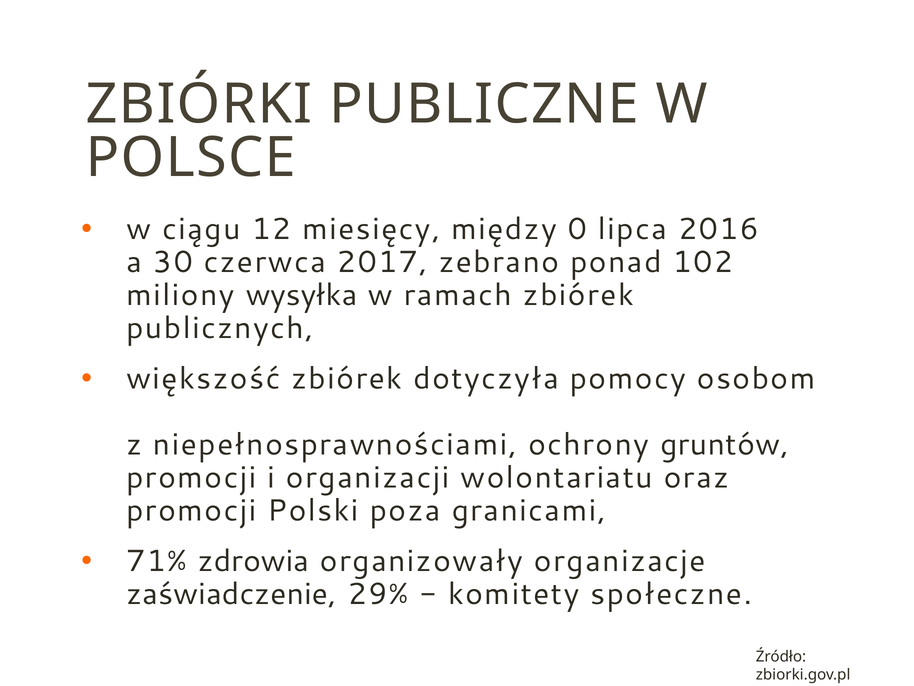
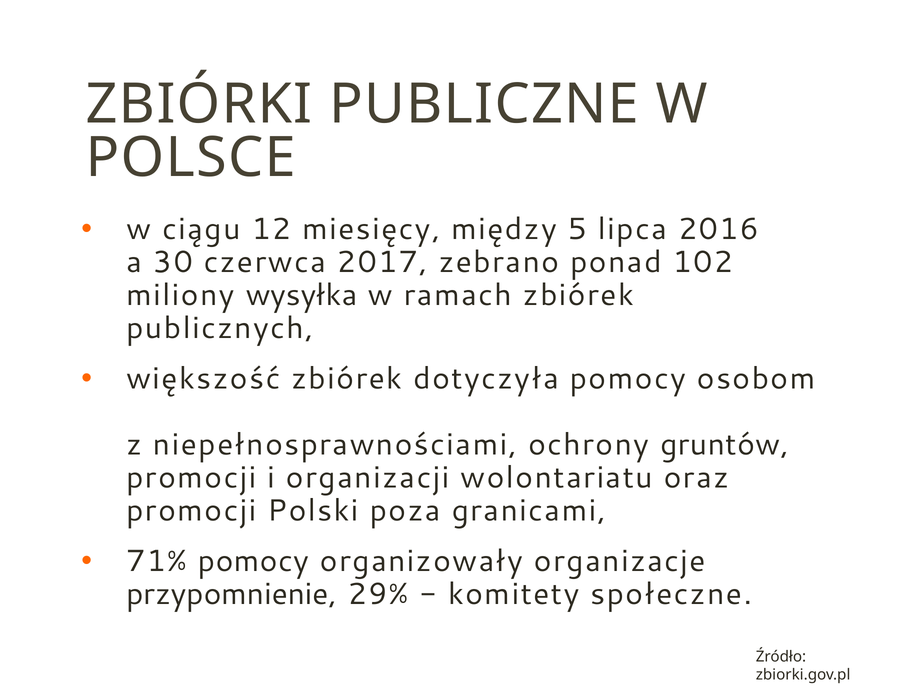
0: 0 -> 5 (577, 229)
71% zdrowia: zdrowia -> pomocy (253, 561)
zaświadczenie: zaświadczenie -> przypomnienie (232, 594)
